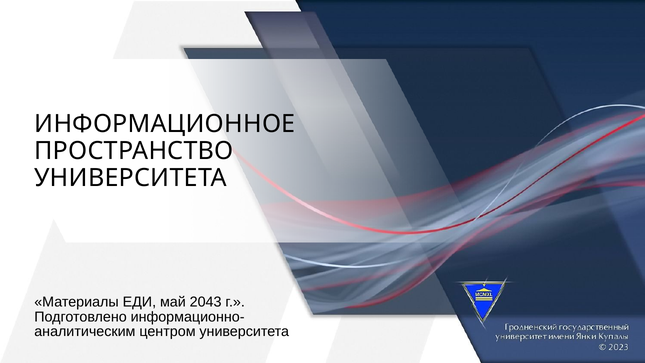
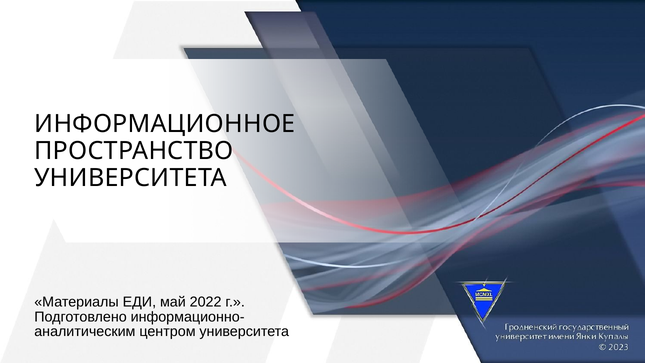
2043: 2043 -> 2022 (206, 302)
